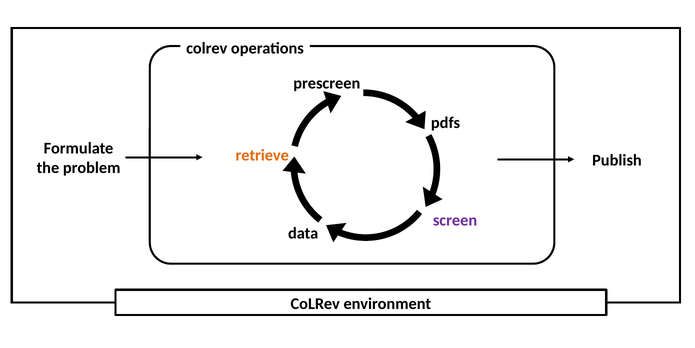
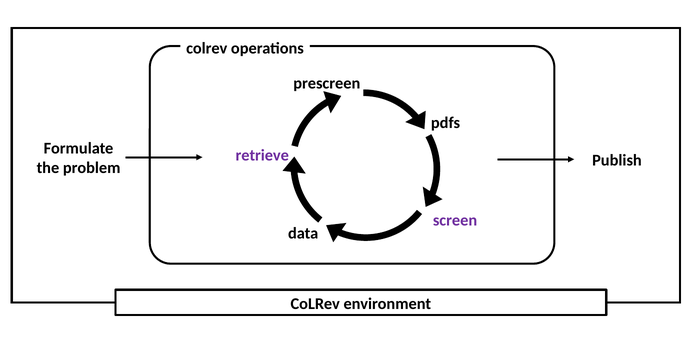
retrieve colour: orange -> purple (262, 155)
